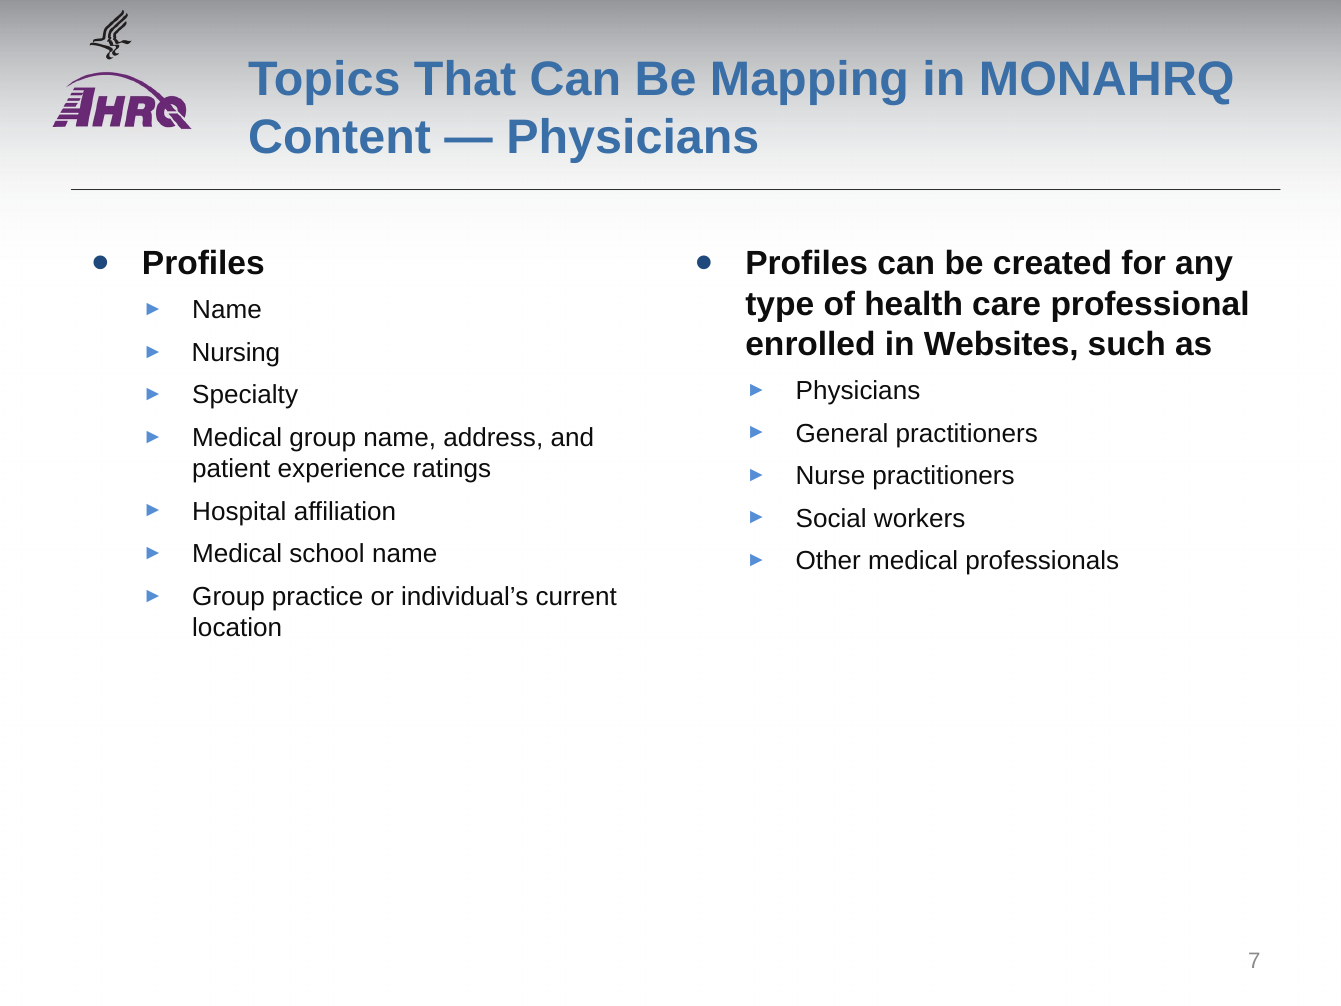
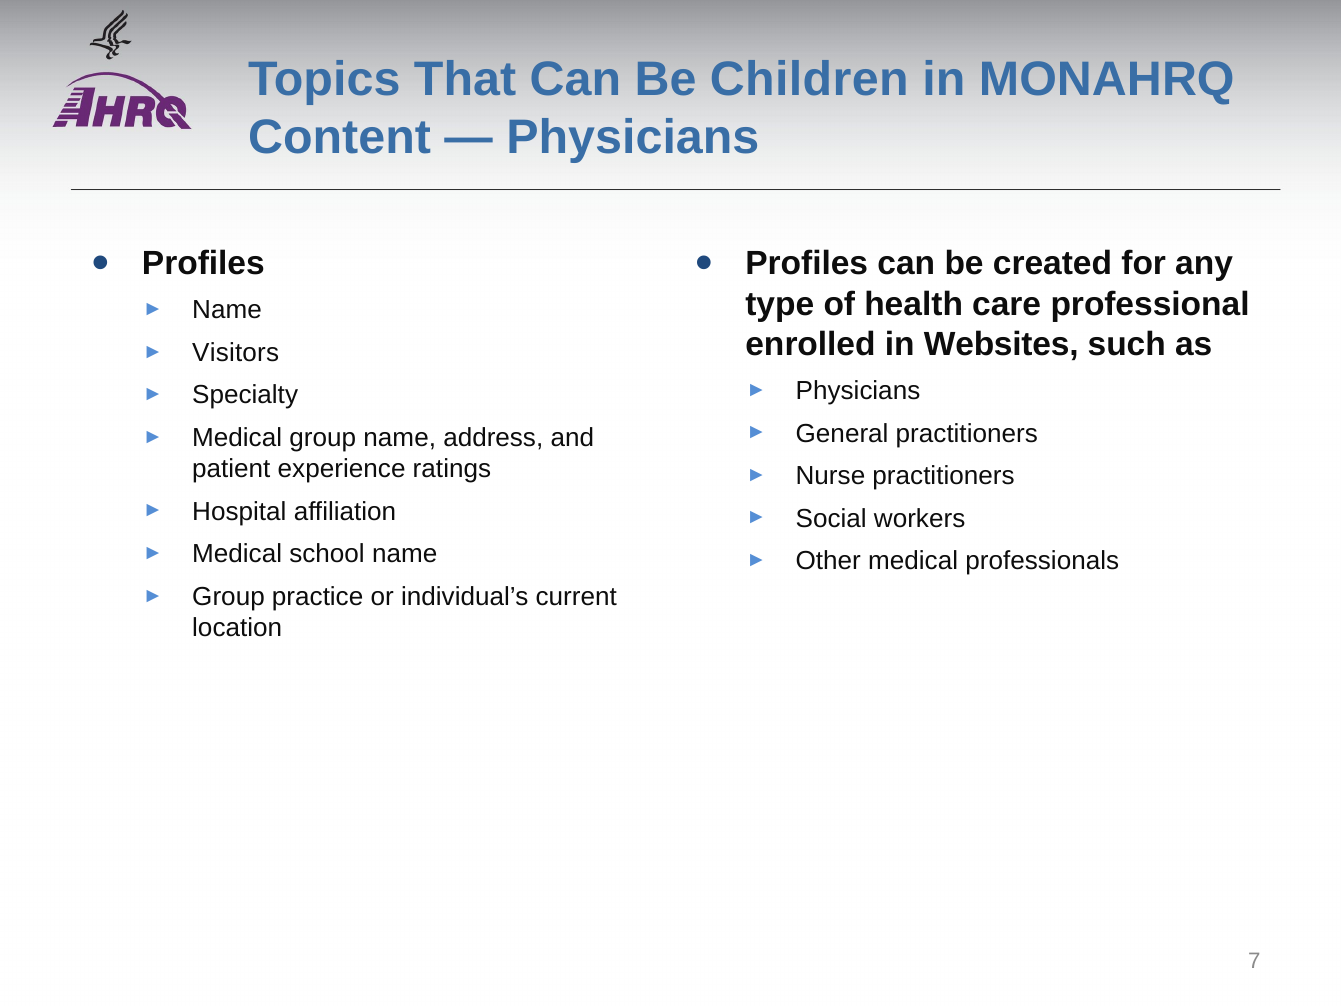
Mapping: Mapping -> Children (809, 79)
Nursing: Nursing -> Visitors (236, 353)
